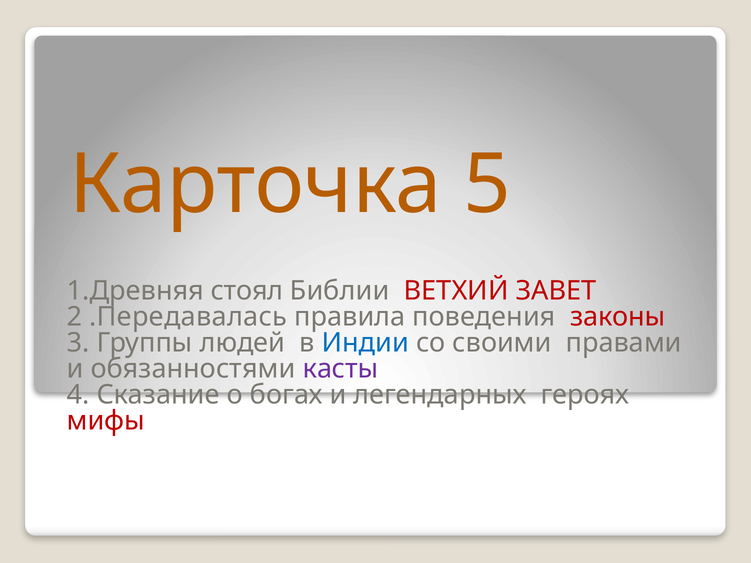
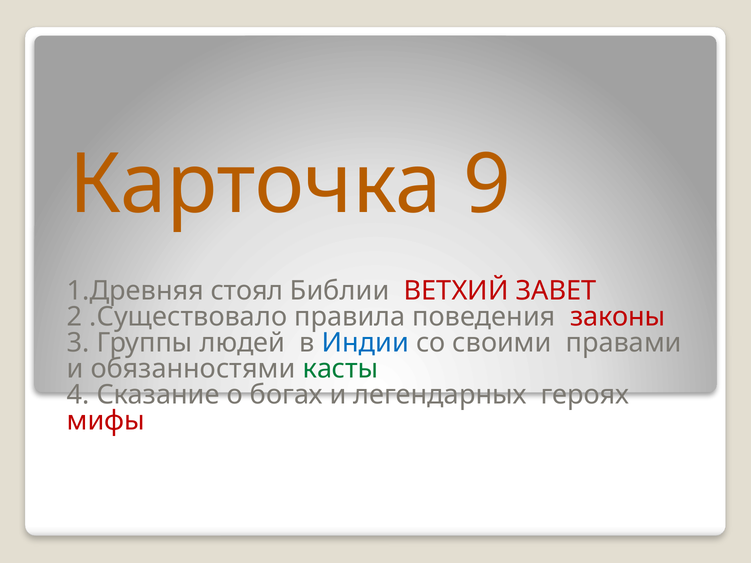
5: 5 -> 9 (487, 185)
.Передавалась: .Передавалась -> .Существовало (188, 317)
касты colour: purple -> green (341, 369)
